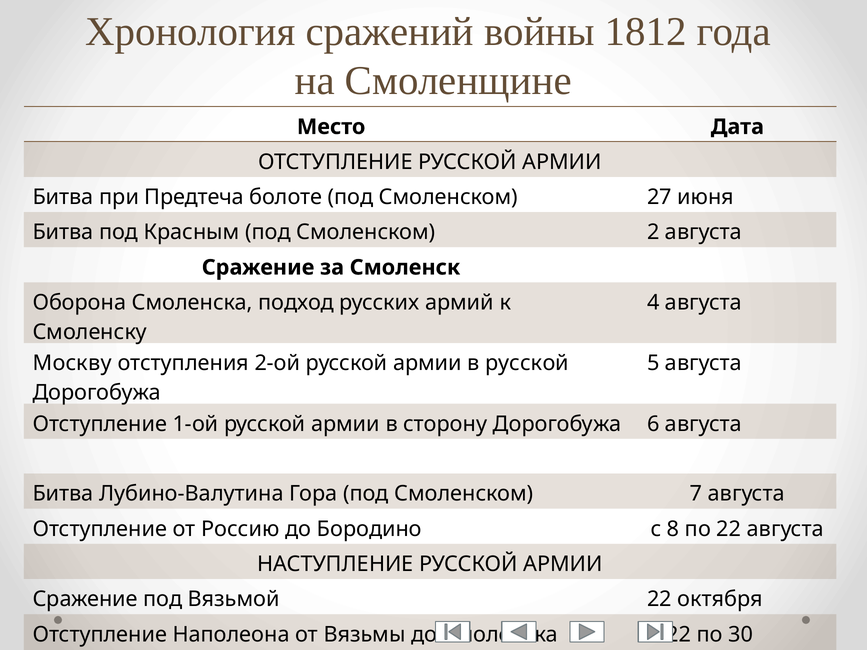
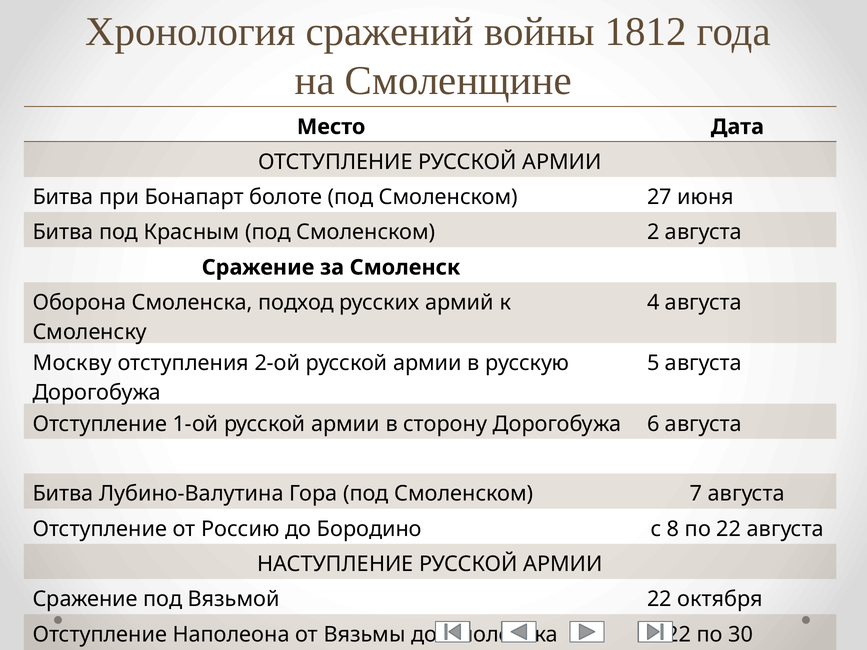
Предтеча: Предтеча -> Бонапарт (194, 197)
в русской: русской -> русскую (527, 363)
